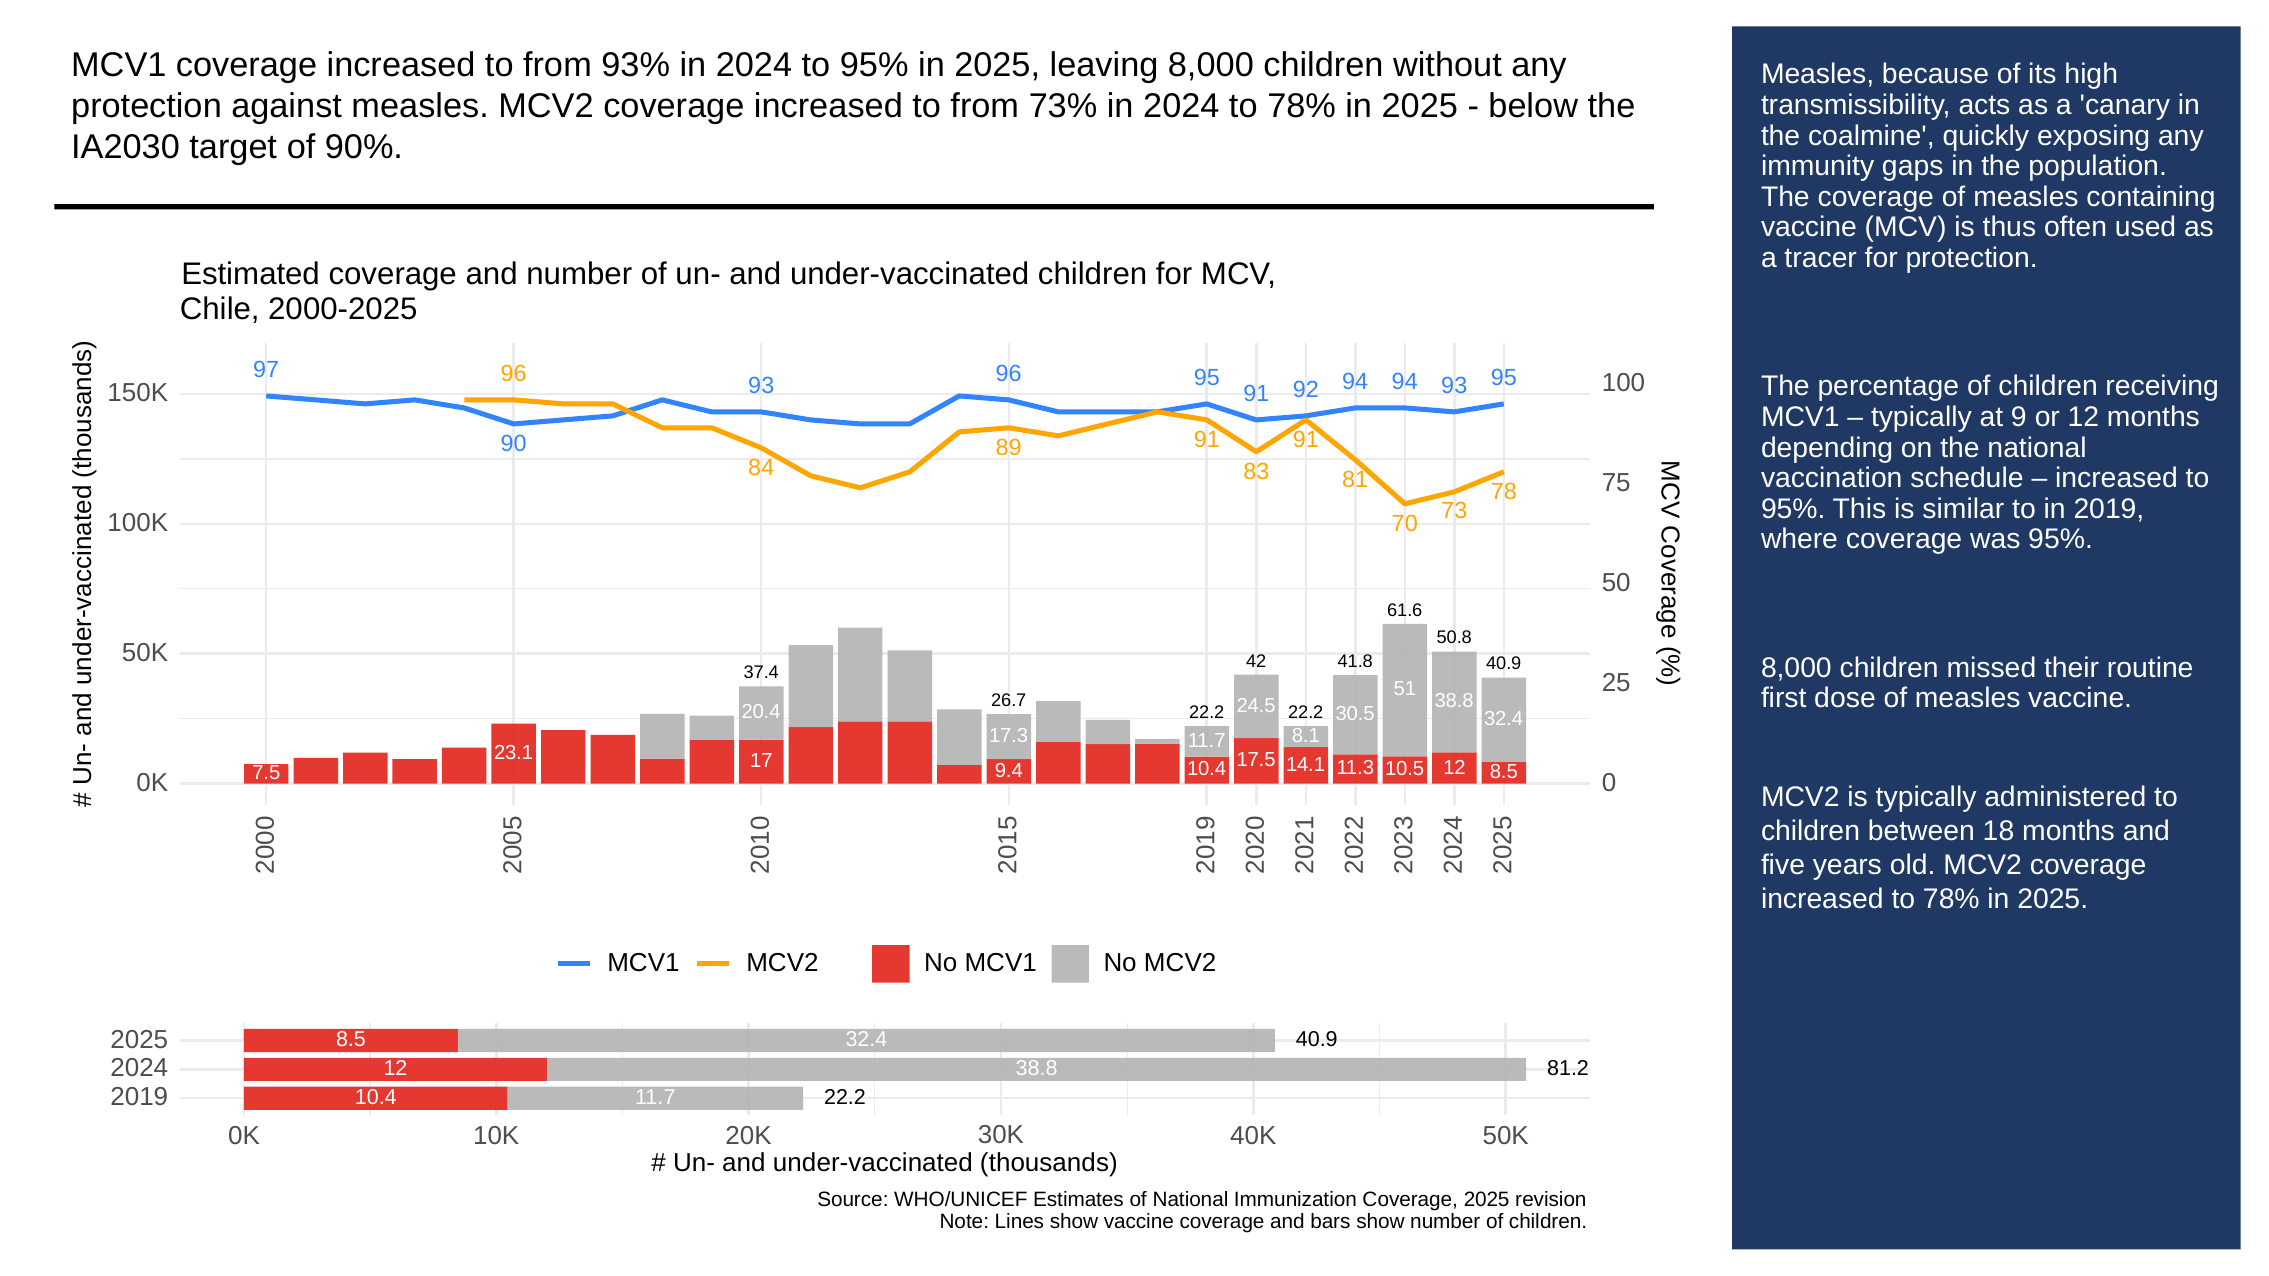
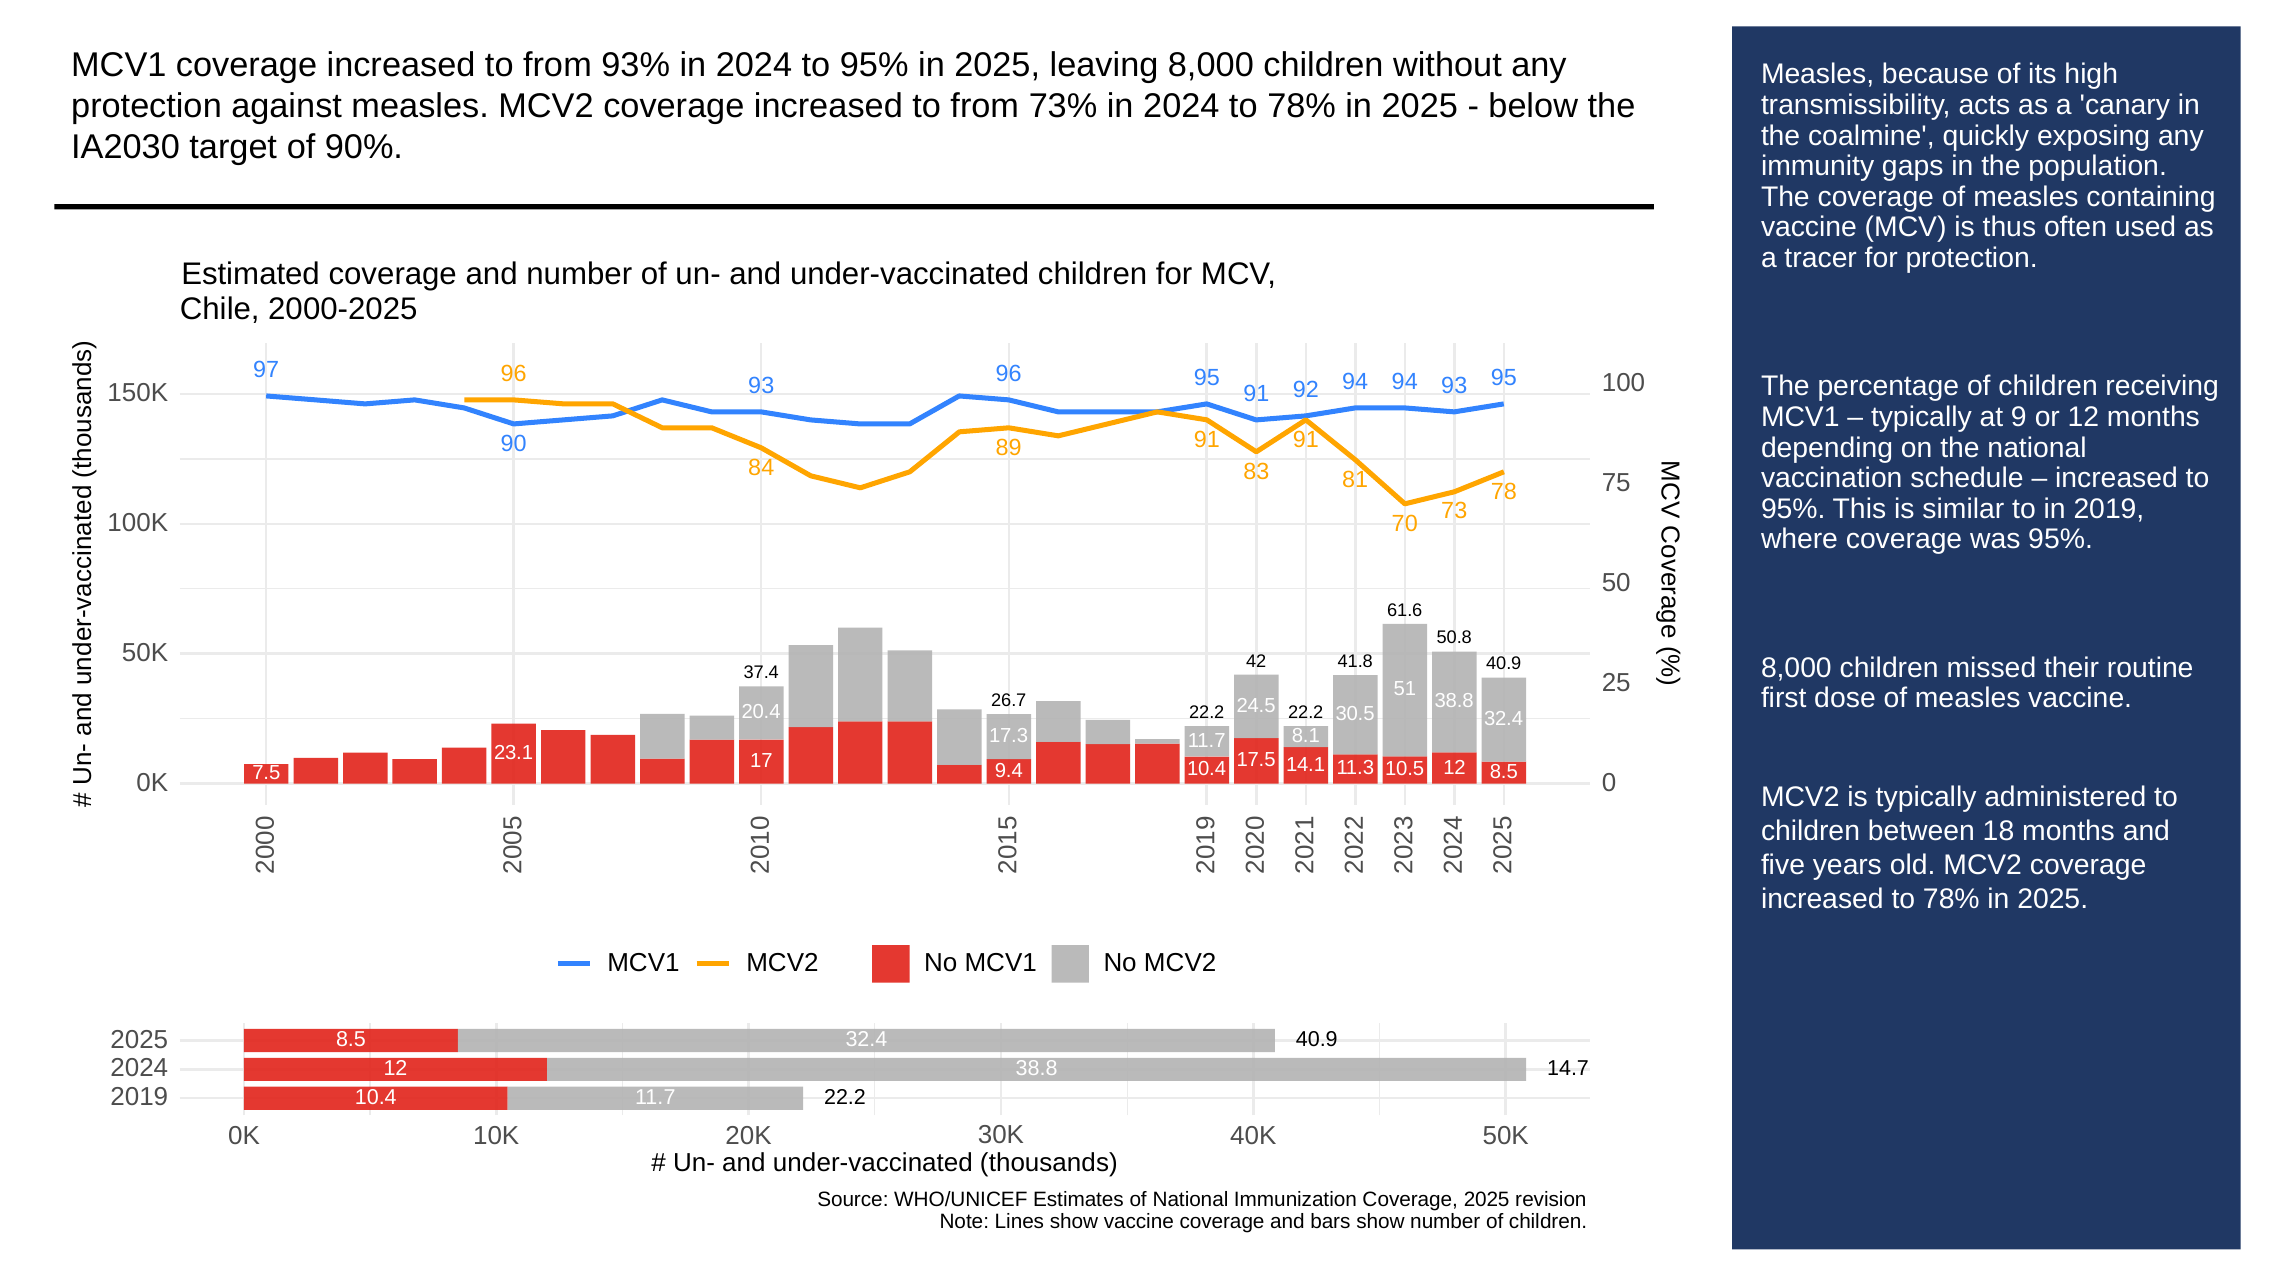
81.2: 81.2 -> 14.7 (1568, 1069)
